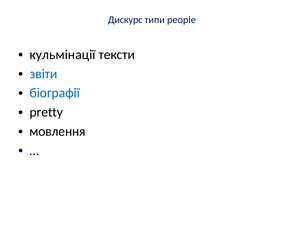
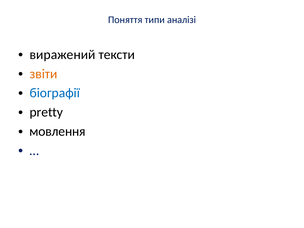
Дискурс: Дискурс -> Поняття (125, 20)
people: people -> аналізі (182, 20)
кульмінації: кульмінації -> виражений (63, 55)
звіти colour: blue -> orange (44, 74)
